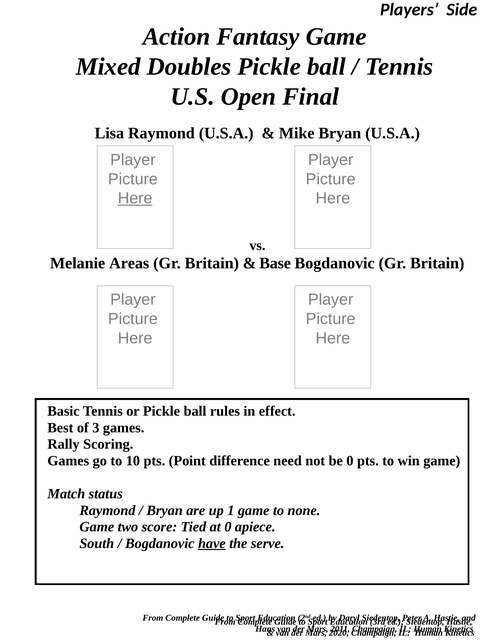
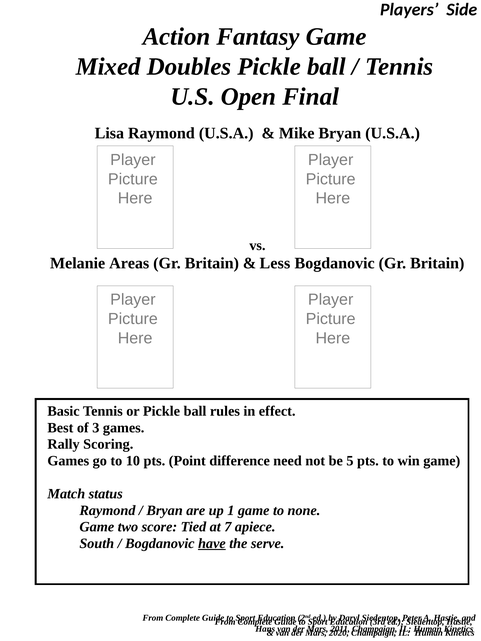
Here underline: present -> none (135, 198)
Base: Base -> Less (275, 263)
be 0: 0 -> 5 (350, 461)
at 0: 0 -> 7 (228, 527)
